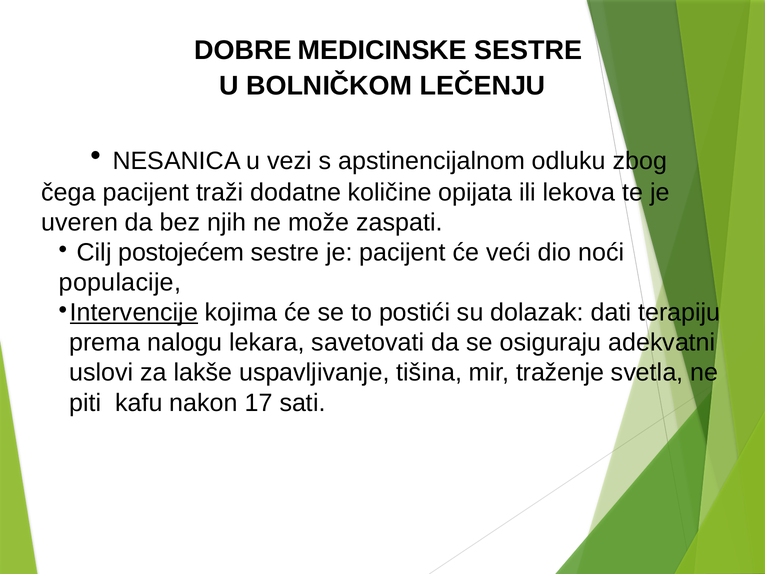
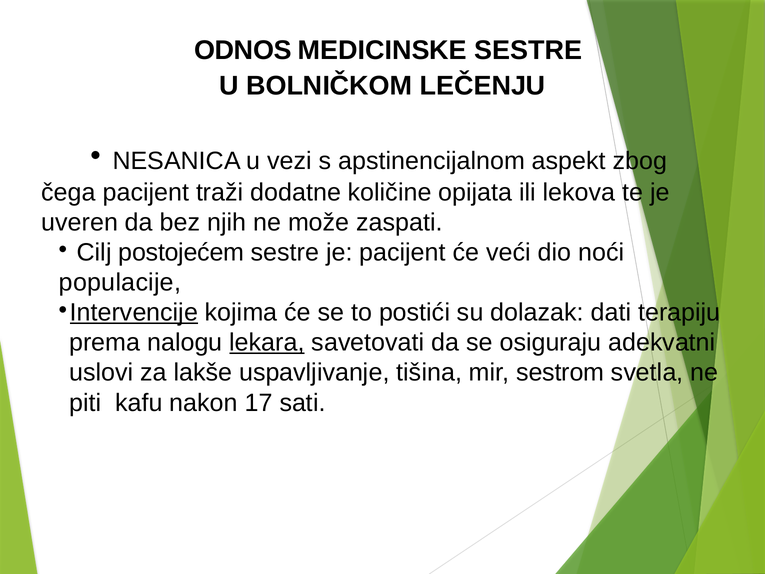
DOBRE: DOBRE -> ODNOS (243, 50)
odluku: odluku -> aspekt (569, 161)
lekara underline: none -> present (267, 342)
traženje: traženje -> sestrom (560, 372)
